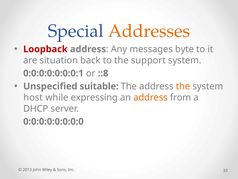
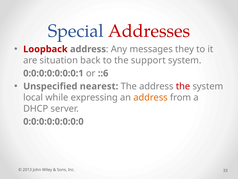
Addresses colour: orange -> red (149, 31)
byte: byte -> they (185, 49)
::8: ::8 -> ::6 (103, 73)
suitable: suitable -> nearest (99, 86)
the colour: orange -> red (183, 86)
host: host -> local (33, 97)
